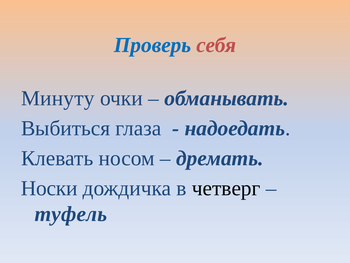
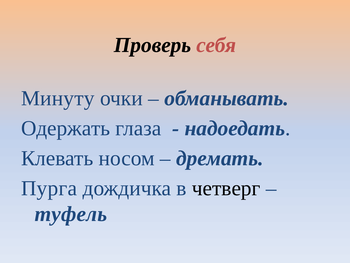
Проверь colour: blue -> black (153, 45)
Выбиться: Выбиться -> Одержать (66, 128)
Носки: Носки -> Пурга (49, 188)
